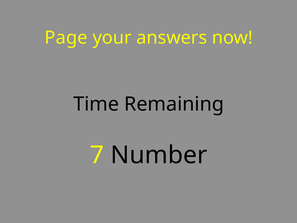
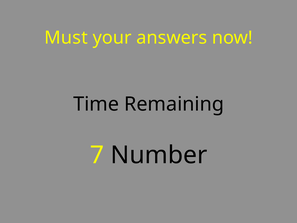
Page: Page -> Must (66, 38)
